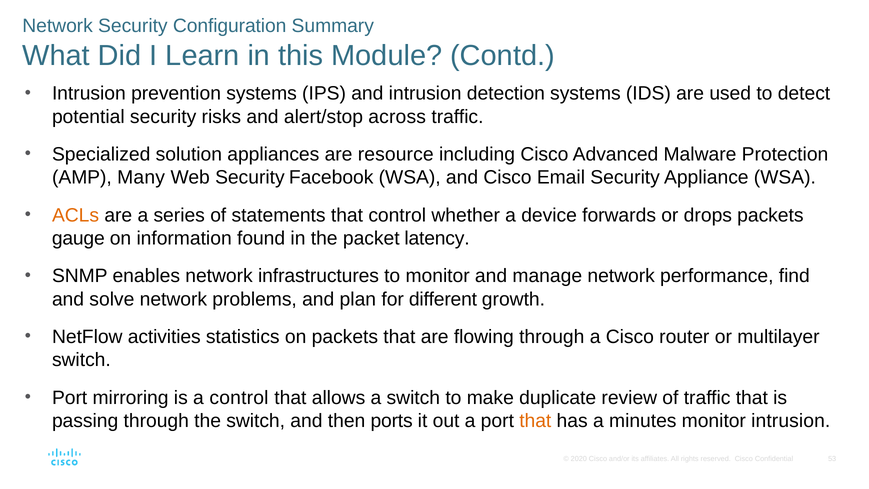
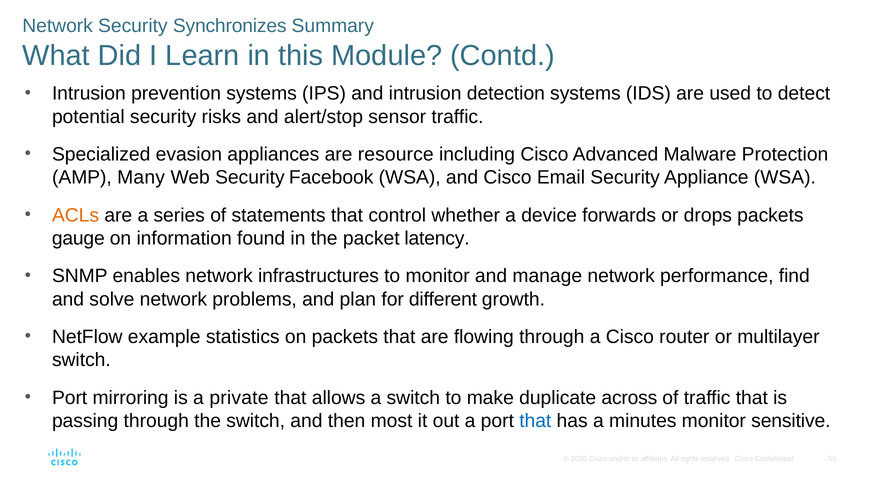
Configuration: Configuration -> Synchronizes (230, 26)
across: across -> sensor (397, 117)
solution: solution -> evasion (189, 154)
activities: activities -> example (164, 337)
a control: control -> private (239, 398)
review: review -> across (629, 398)
ports: ports -> most (392, 421)
that colour: orange -> blue (535, 421)
monitor intrusion: intrusion -> sensitive (791, 421)
